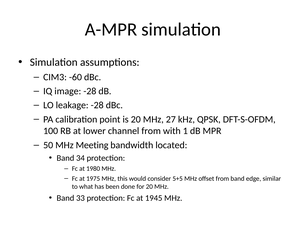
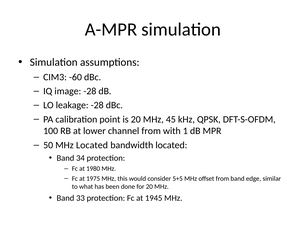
27: 27 -> 45 (171, 120)
MHz Meeting: Meeting -> Located (92, 145)
